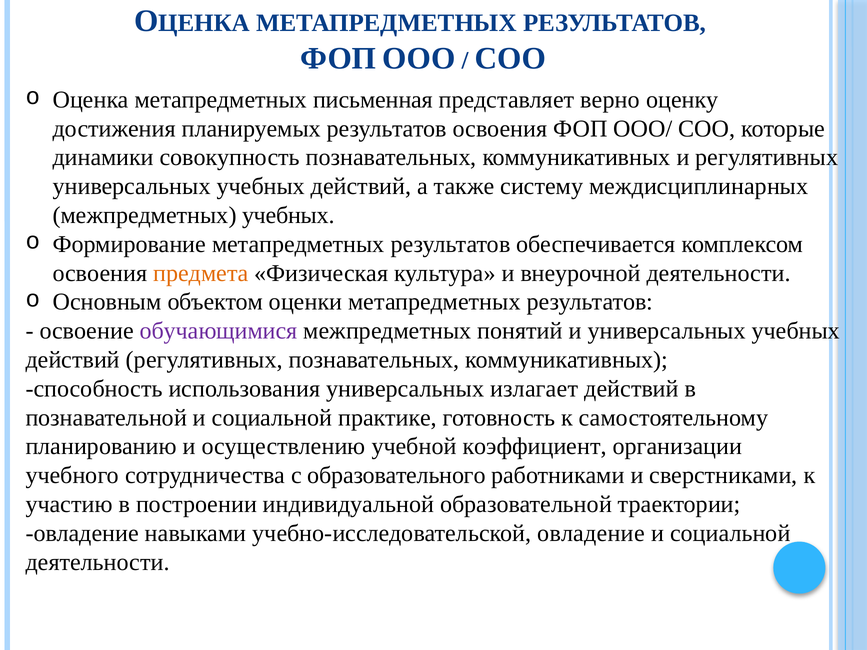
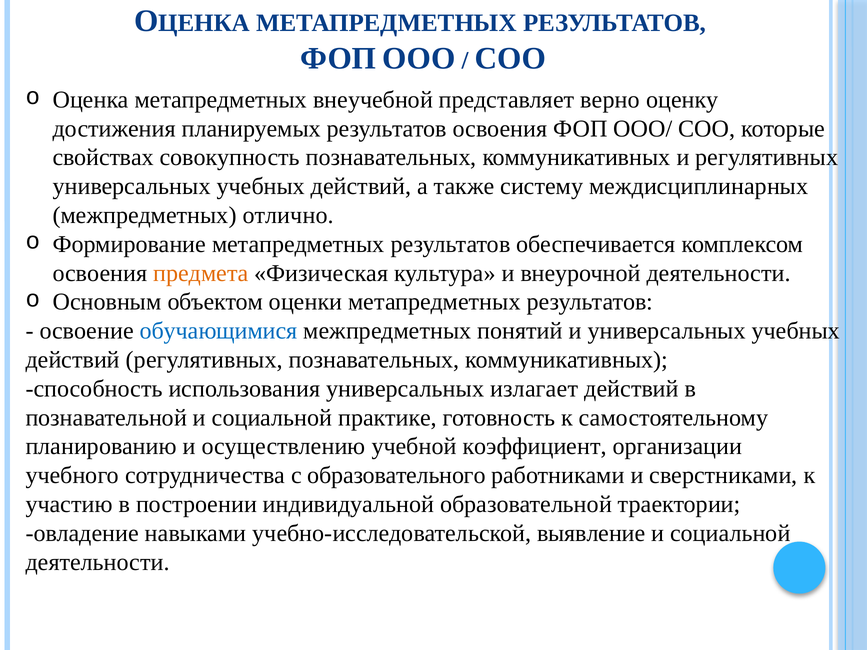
письменная: письменная -> внеучебной (373, 100)
динамики: динамики -> свойствах (103, 158)
межпредметных учебных: учебных -> отлично (288, 215)
обучающимися colour: purple -> blue (219, 331)
учебно-исследовательской овладение: овладение -> выявление (591, 533)
